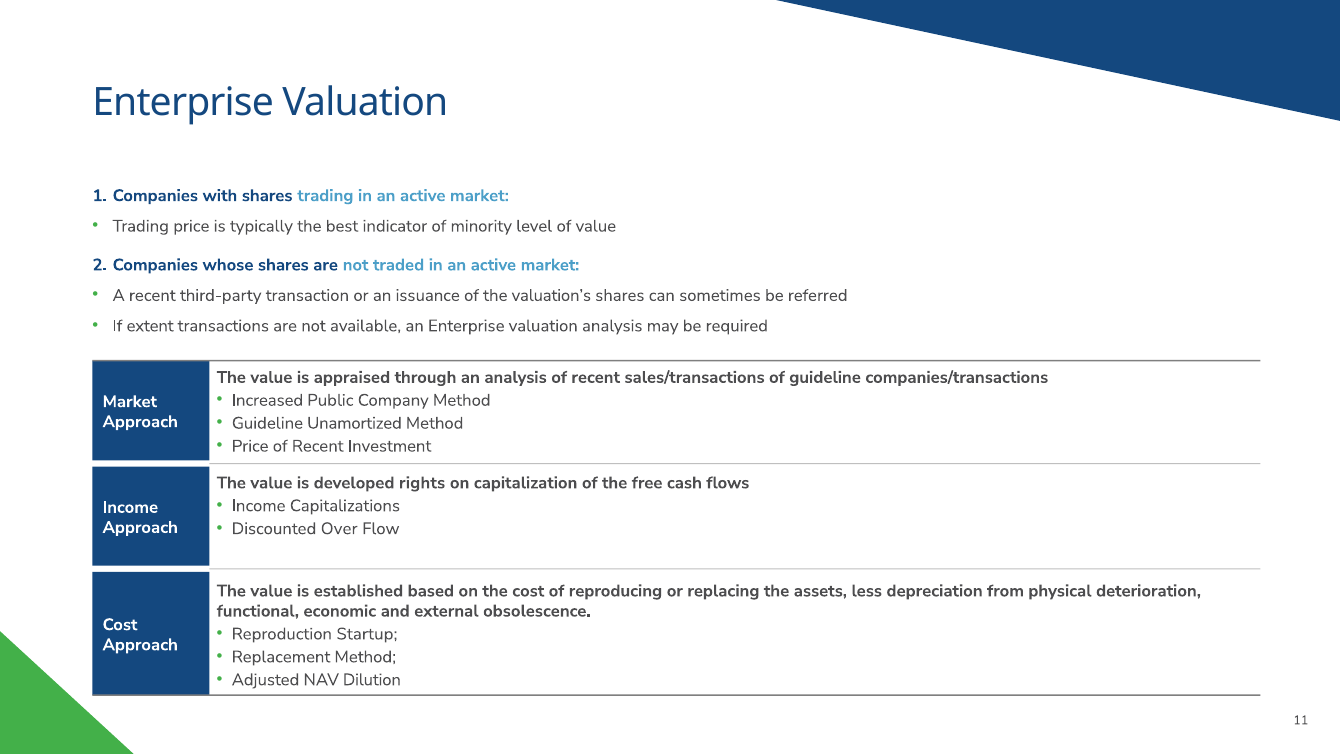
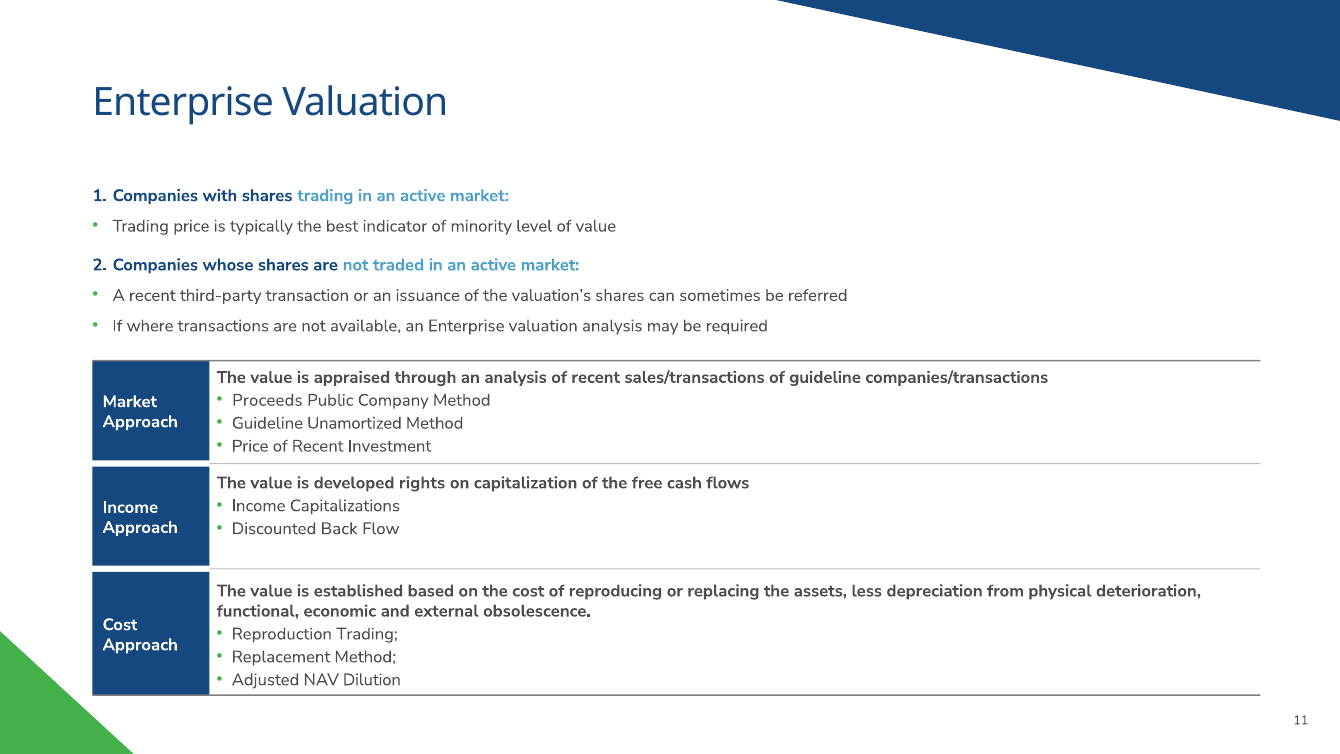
extent: extent -> where (150, 326)
Increased: Increased -> Proceeds (267, 400)
Over: Over -> Back (339, 528)
Reproduction Startup: Startup -> Trading (367, 634)
